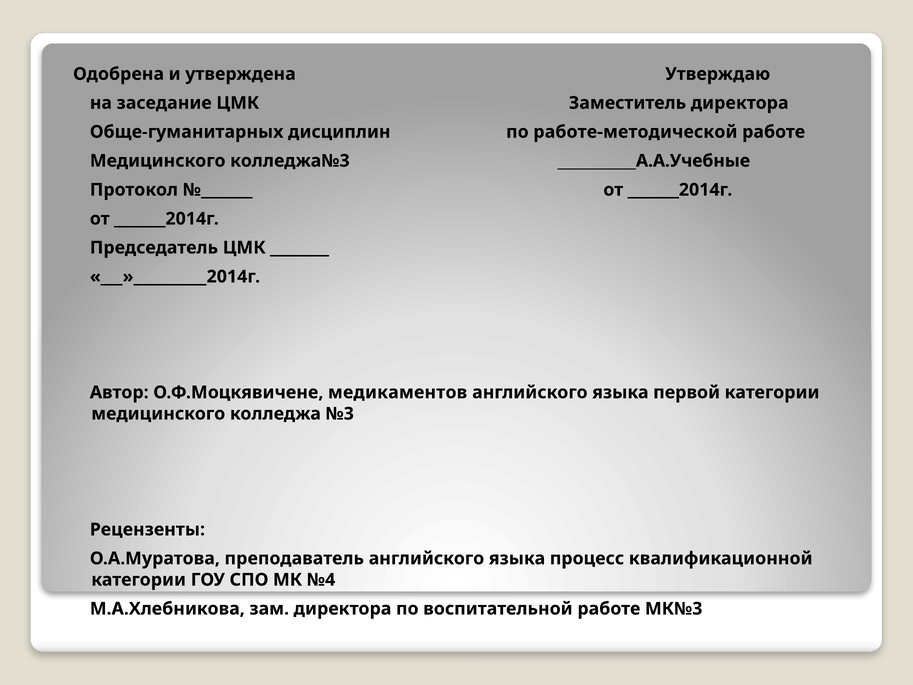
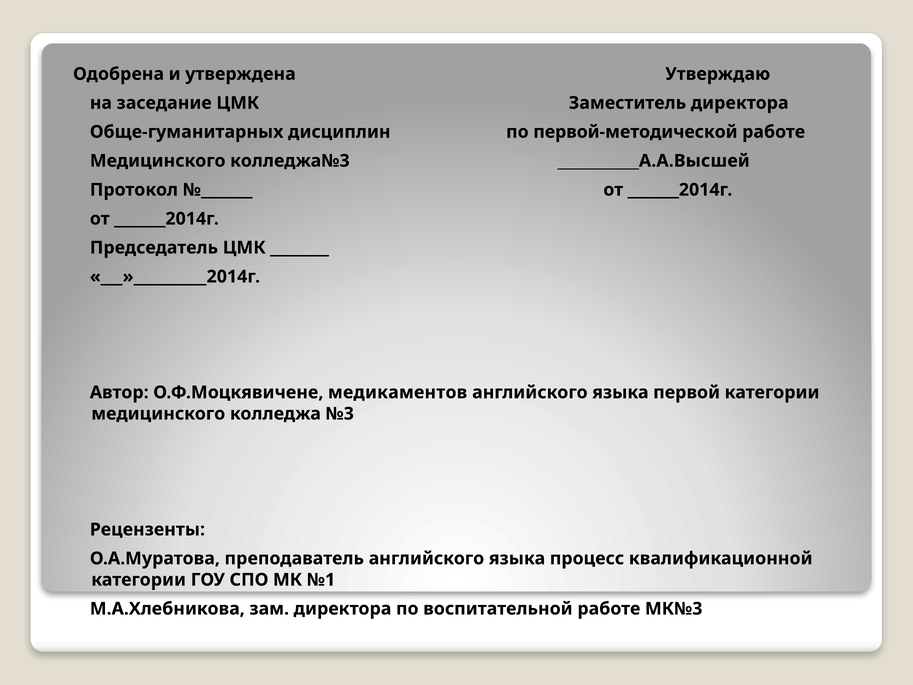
работе-методической: работе-методической -> первой-методической (635, 132)
___________А.А.Учебные: ___________А.А.Учебные -> ___________А.А.Высшей (654, 161)
№4: №4 -> №1 (321, 580)
